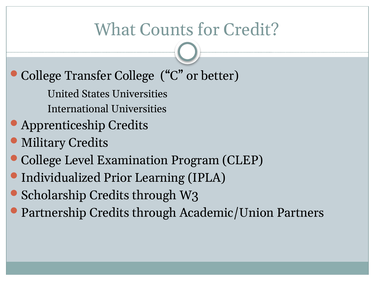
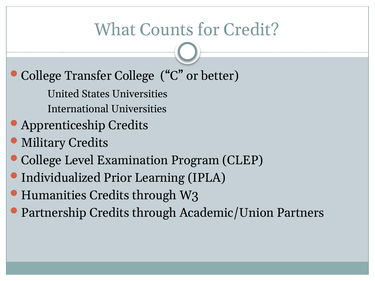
Scholarship: Scholarship -> Humanities (54, 195)
